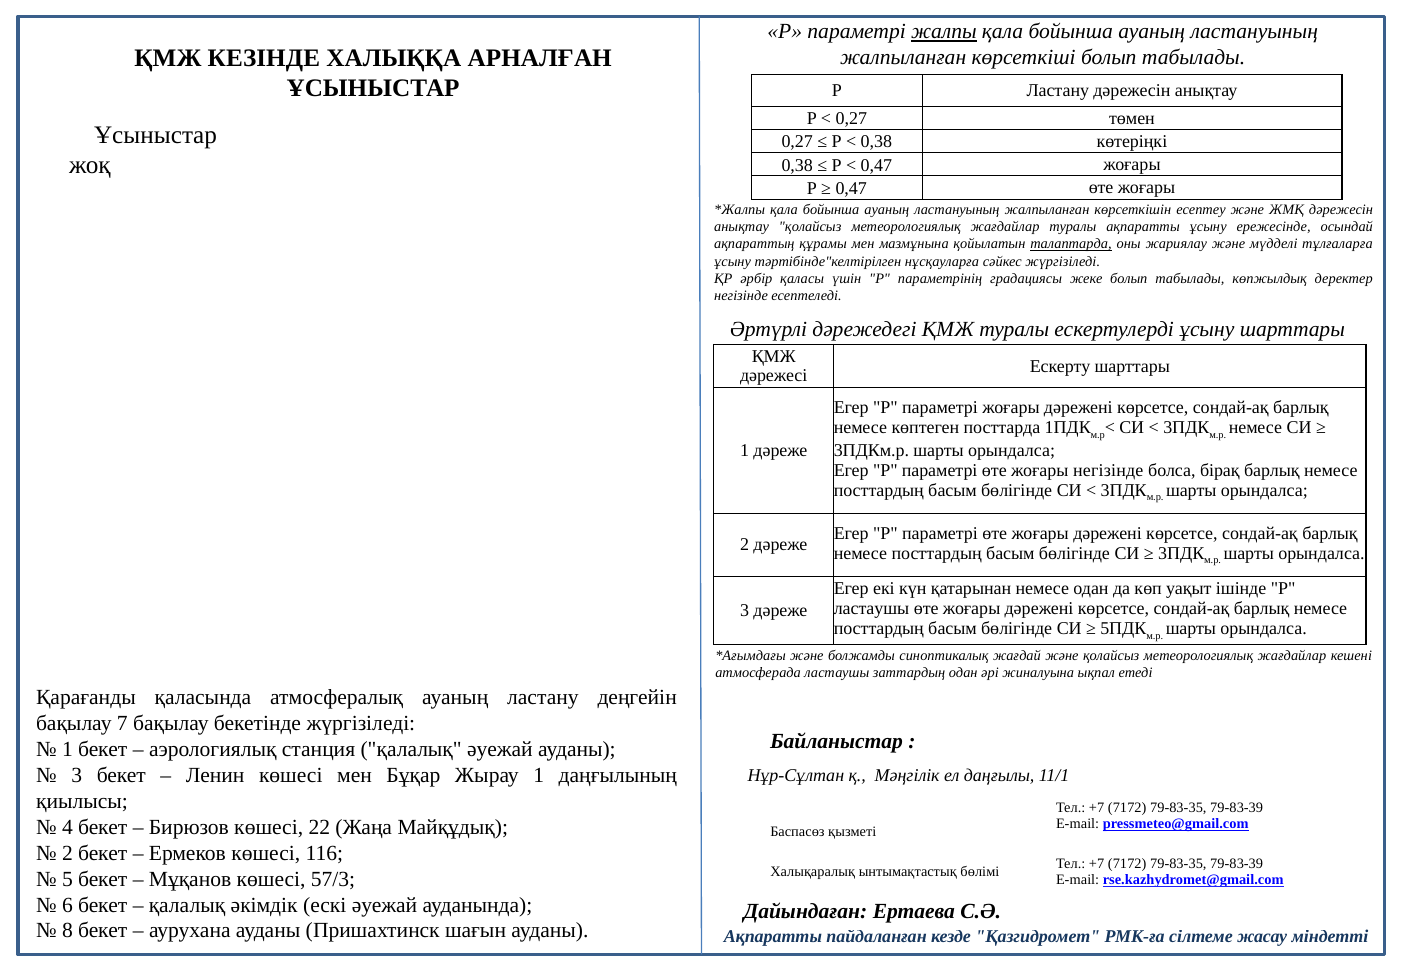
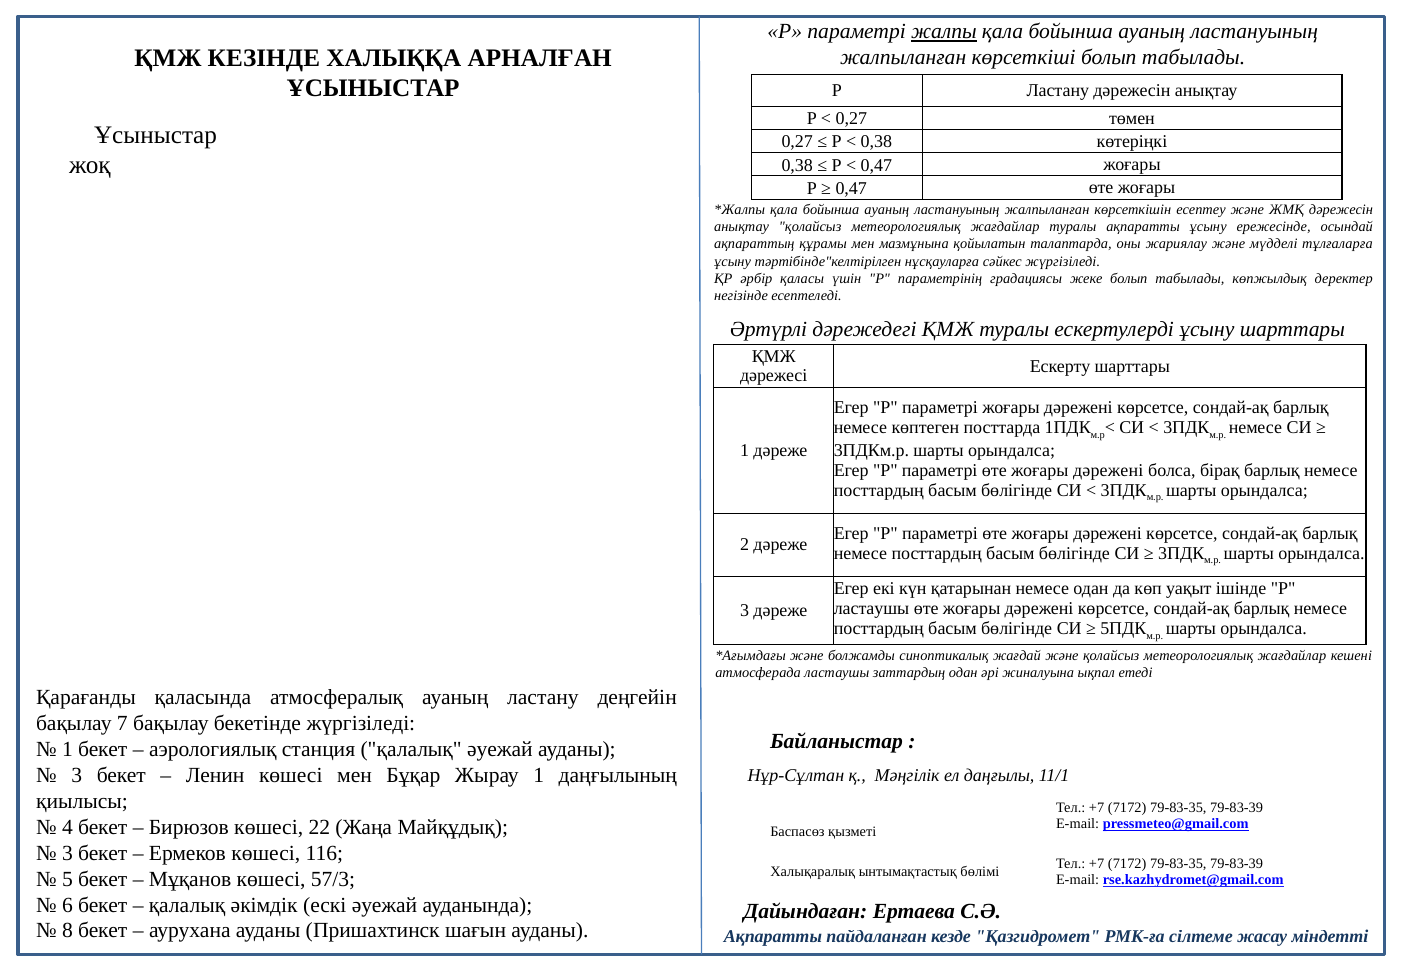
талаптарда underline: present -> none (1071, 244)
негізінде: негізінде -> дәрежені (1108, 471)
2: 2 -> 3 (67, 853)
